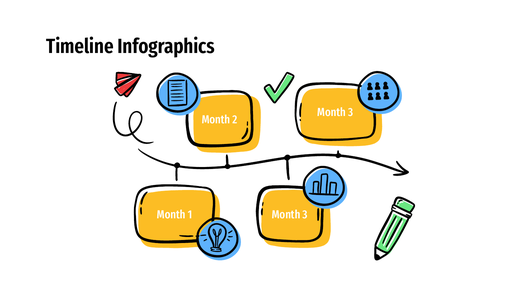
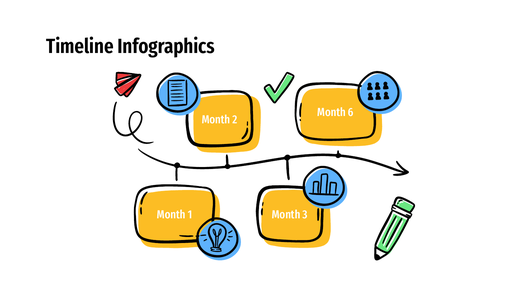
3: 3 -> 6 (351, 112)
